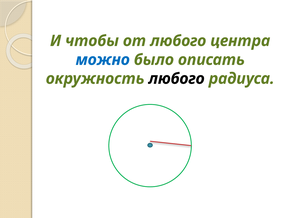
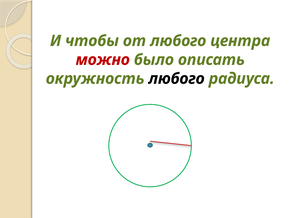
можно colour: blue -> red (103, 60)
